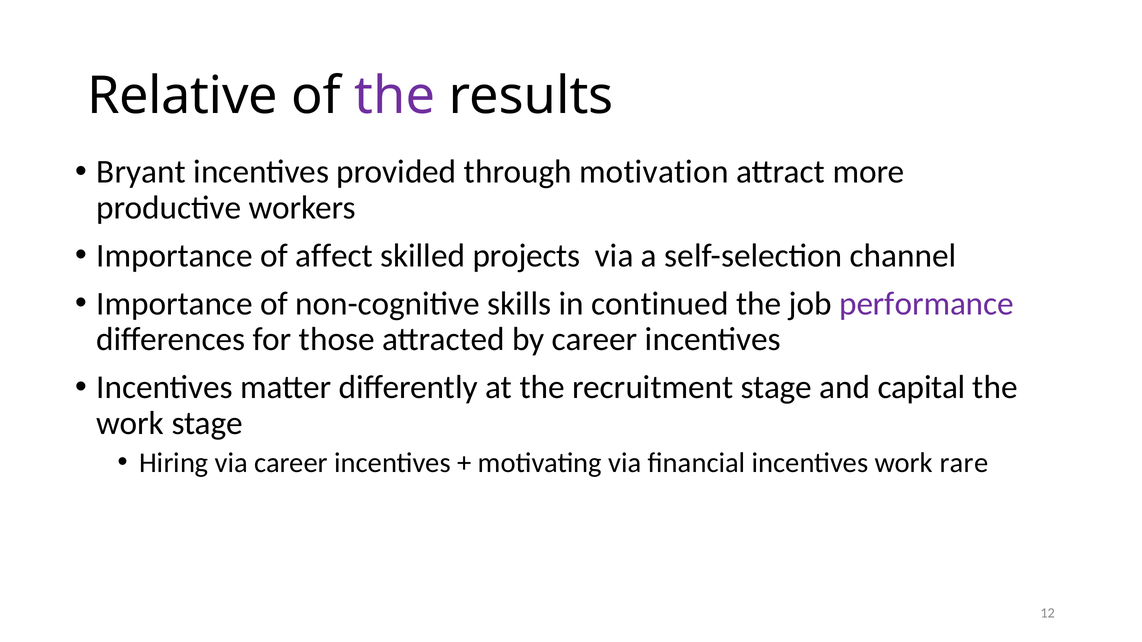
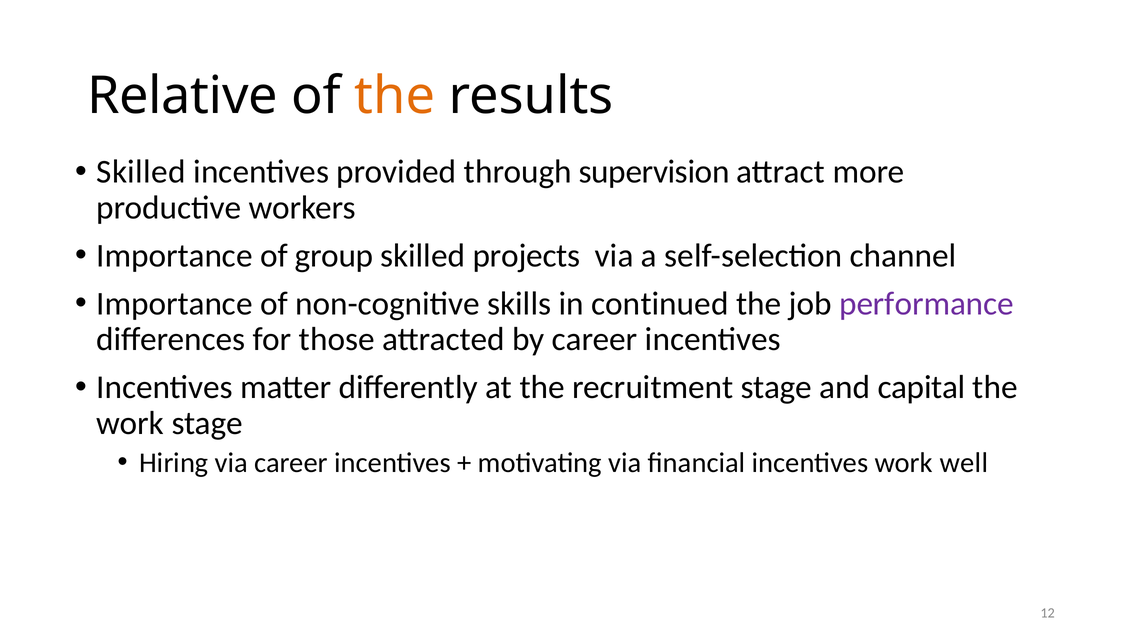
the colour: purple -> orange (395, 96)
Bryant: Bryant -> Skilled (141, 172)
motivation: motivation -> supervision (654, 172)
affect: affect -> group (334, 256)
rare: rare -> well (964, 463)
